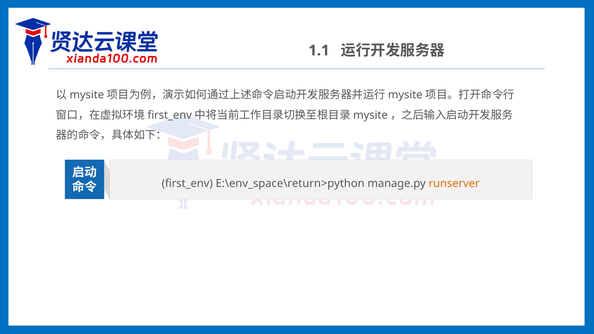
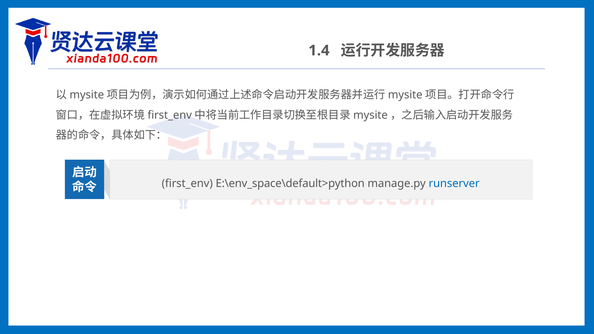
1.1: 1.1 -> 1.4 (319, 50)
E:\env_space\return>python: E:\env_space\return>python -> E:\env_space\default>python (290, 184)
runserver colour: orange -> blue (454, 184)
